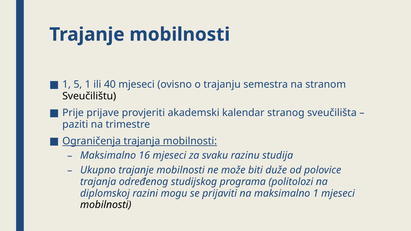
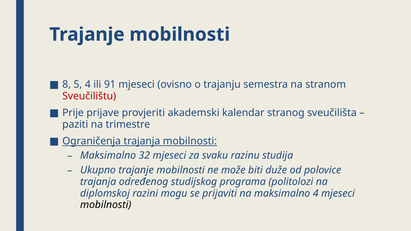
1: 1 -> 8 (67, 84)
5 1: 1 -> 4 (88, 84)
40: 40 -> 91 (110, 84)
Sveučilištu colour: black -> red (89, 96)
16: 16 -> 32 (144, 156)
maksimalno 1: 1 -> 4 (316, 193)
